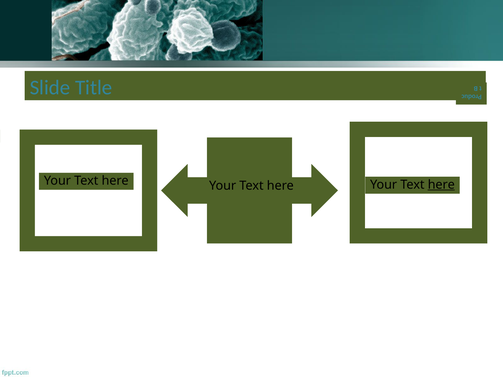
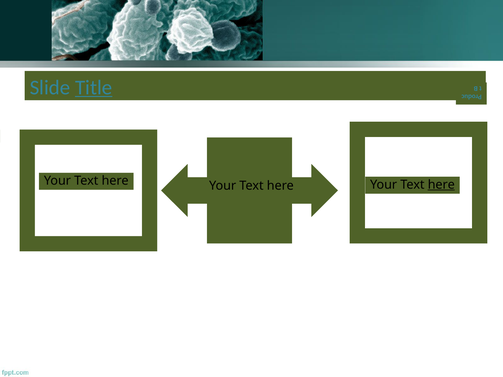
Title underline: none -> present (94, 88)
